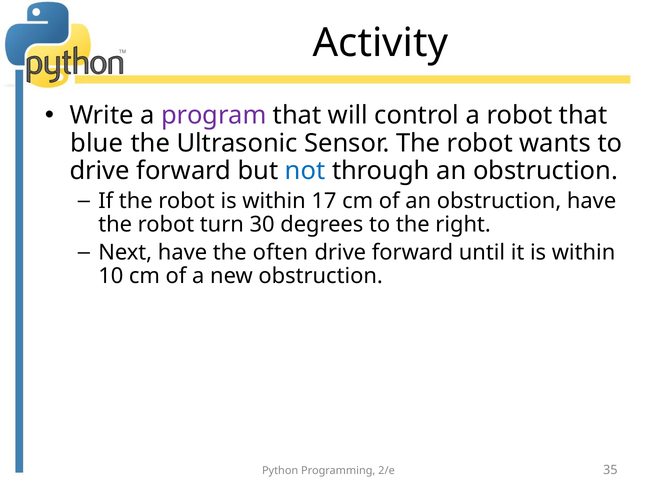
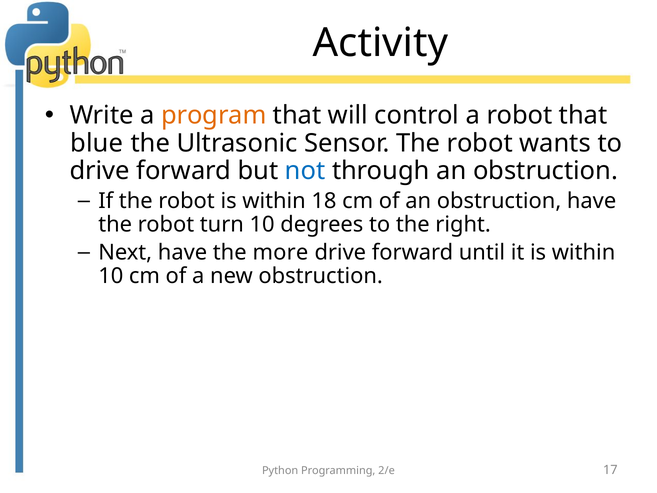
program colour: purple -> orange (214, 115)
17: 17 -> 18 (324, 201)
turn 30: 30 -> 10 (262, 224)
often: often -> more (280, 252)
35: 35 -> 17 (610, 470)
